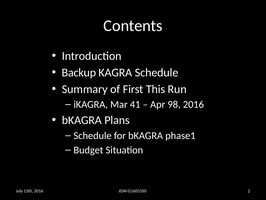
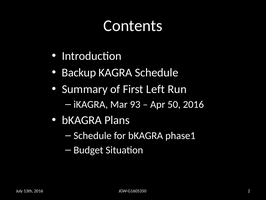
This: This -> Left (156, 89)
41: 41 -> 93 (135, 104)
98: 98 -> 50 (174, 104)
